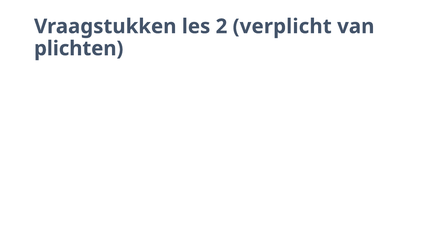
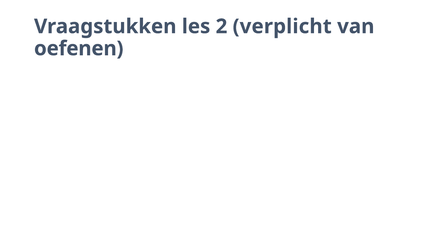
plichten: plichten -> oefenen (79, 48)
